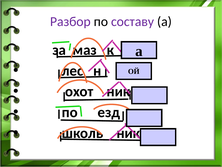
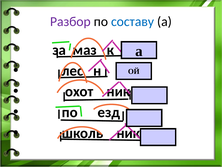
составу colour: purple -> blue (133, 21)
